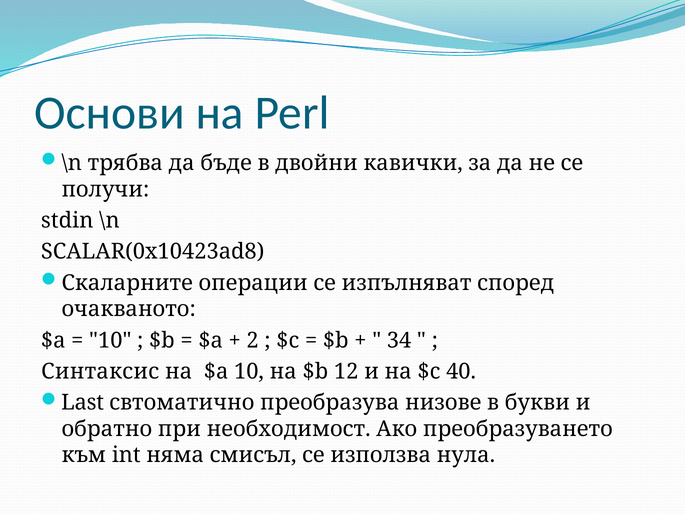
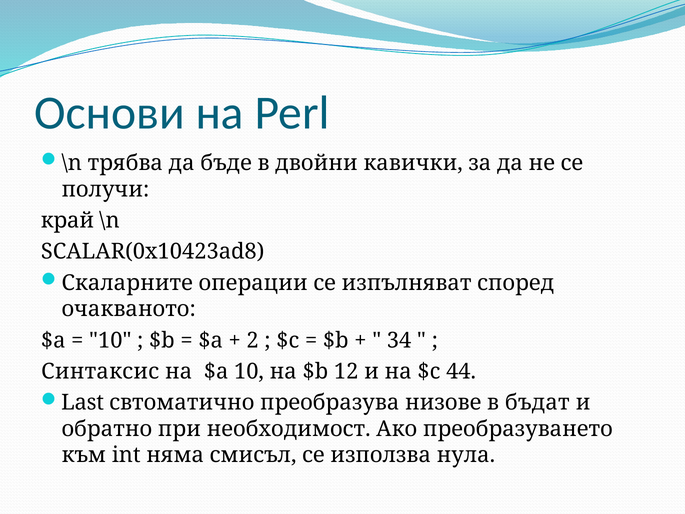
stdin: stdin -> край (67, 220)
40: 40 -> 44 (461, 371)
букви: букви -> бъдат (537, 403)
